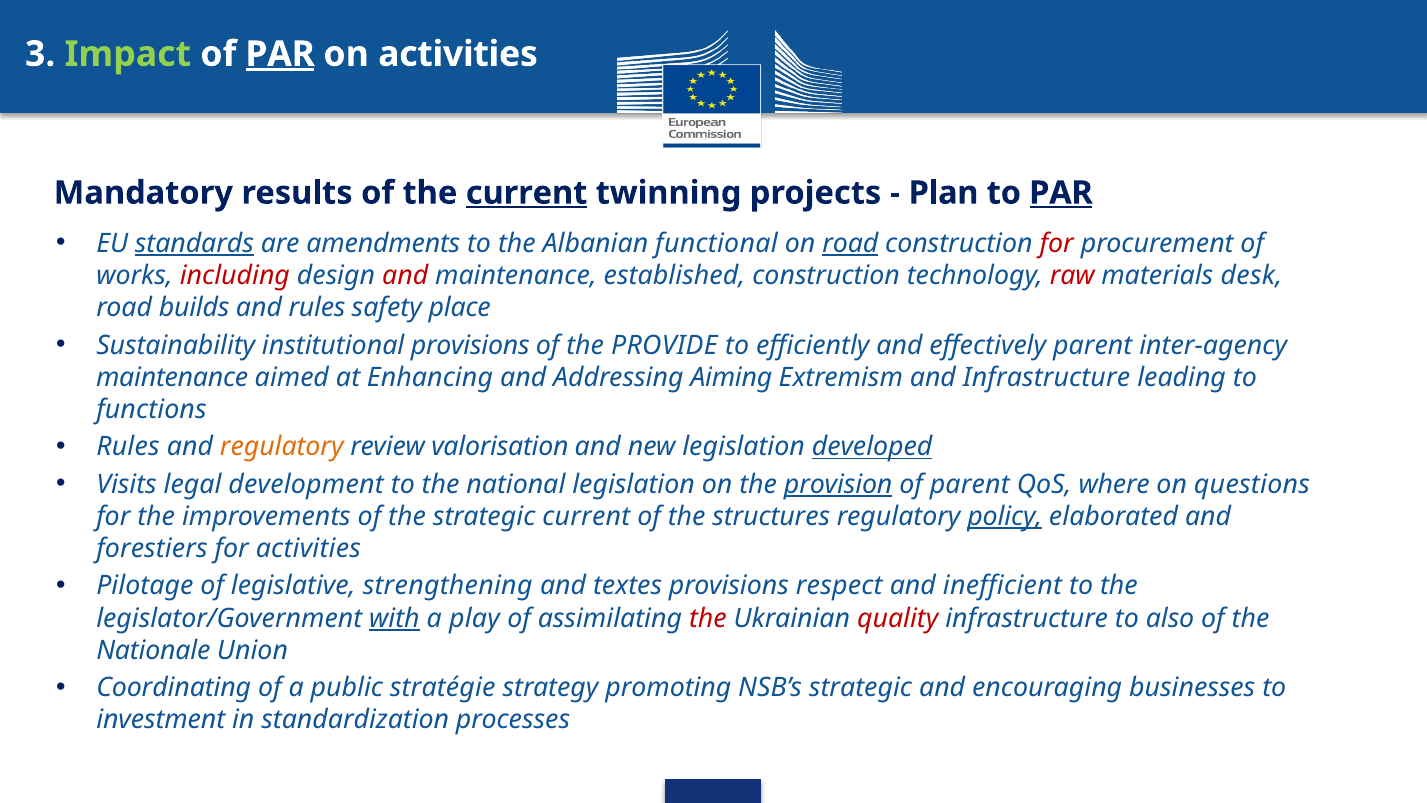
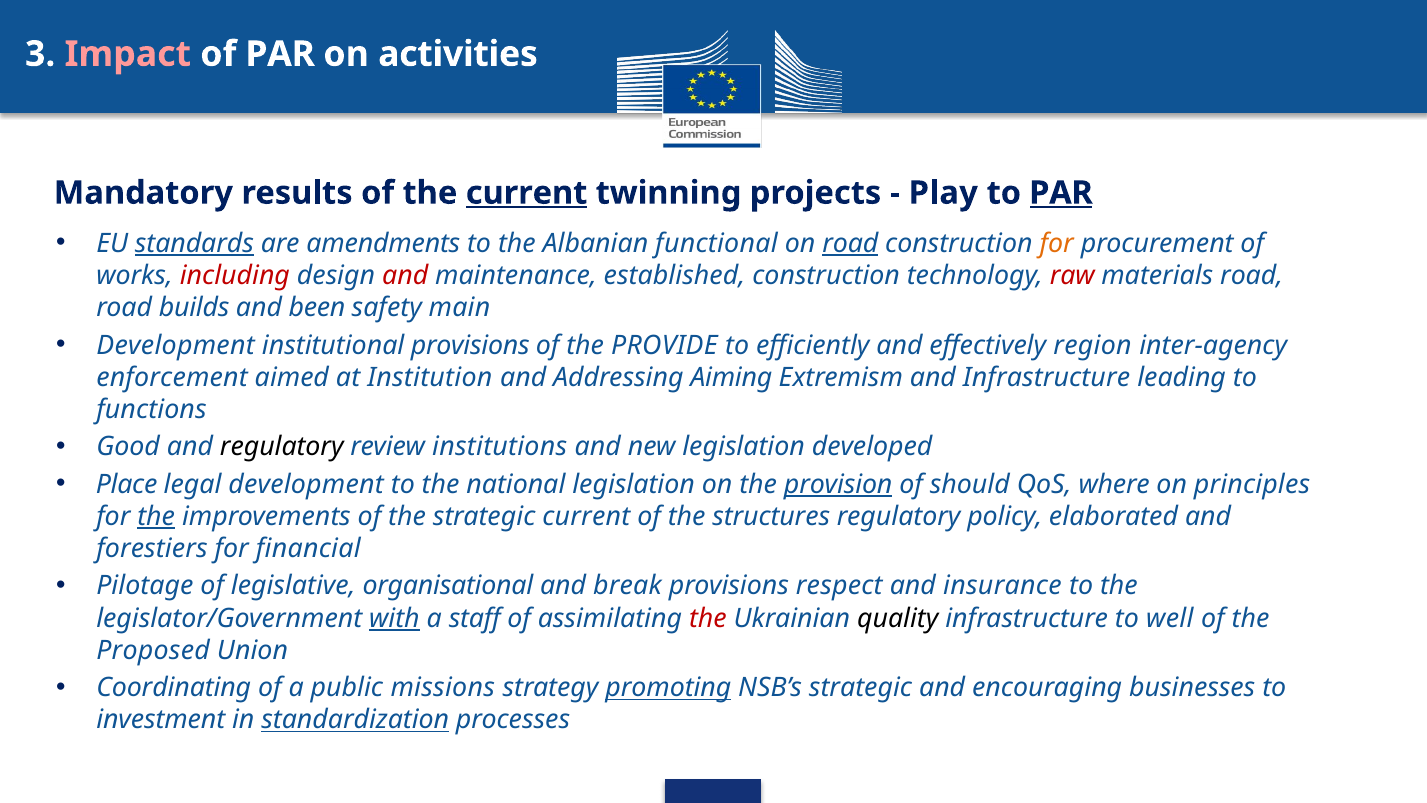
Impact colour: light green -> pink (128, 54)
PAR underline: present -> none (280, 54)
Plan: Plan -> Play (943, 193)
for colour: red -> orange (1057, 243)
materials desk: desk -> road (1252, 276)
and rules: rules -> been (317, 308)
place: place -> main (459, 308)
Sustainability: Sustainability -> Development (176, 345)
effectively parent: parent -> region (1093, 345)
maintenance: maintenance -> enforcement (172, 377)
Enhancing: Enhancing -> Institution (430, 377)
Rules: Rules -> Good (128, 447)
regulatory colour: orange -> black (282, 447)
valorisation: valorisation -> institutions (500, 447)
developed underline: present -> none (872, 447)
Visits: Visits -> Place (127, 484)
of parent: parent -> should (970, 484)
questions: questions -> principles (1252, 484)
the underline: none -> present (156, 516)
policy underline: present -> none (1005, 516)
for activities: activities -> financial (308, 548)
strengthening: strengthening -> organisational (448, 586)
textes: textes -> break (627, 586)
inefficient: inefficient -> insurance (1002, 586)
play: play -> staff (475, 618)
quality colour: red -> black (898, 618)
also: also -> well (1170, 618)
Nationale: Nationale -> Proposed (153, 650)
stratégie: stratégie -> missions (443, 688)
promoting underline: none -> present (668, 688)
standardization underline: none -> present (355, 720)
